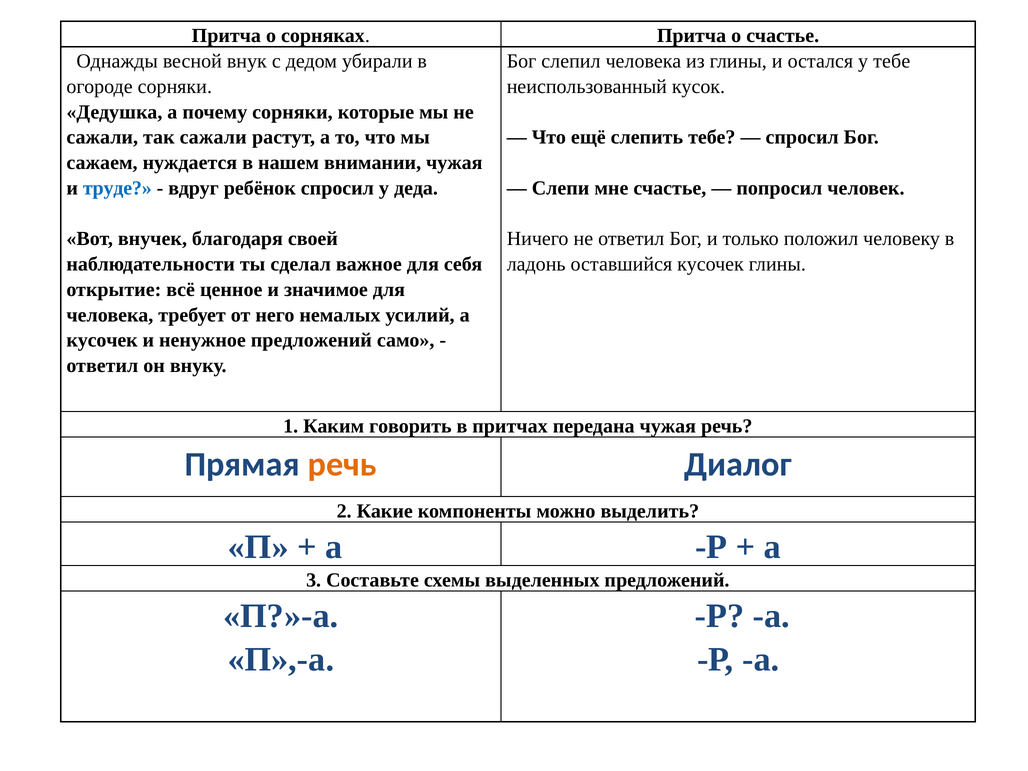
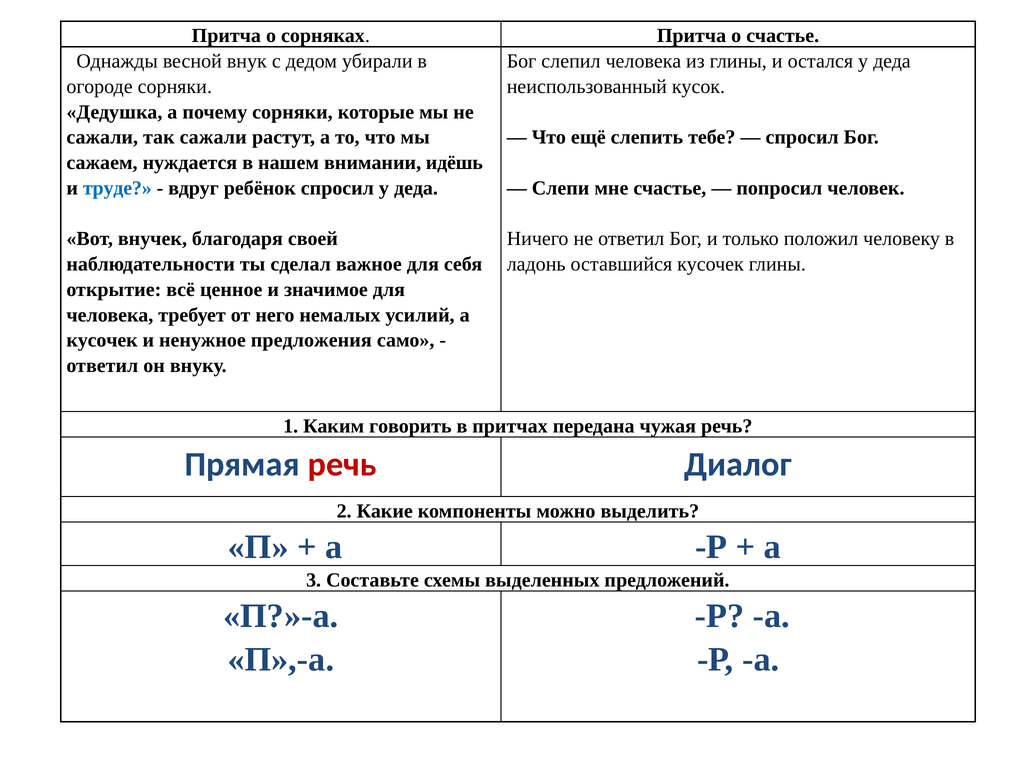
остался у тебе: тебе -> деда (892, 61)
внимании чужая: чужая -> идёшь (454, 163)
ненужное предложений: предложений -> предложения (311, 340)
речь colour: orange -> red (342, 464)
